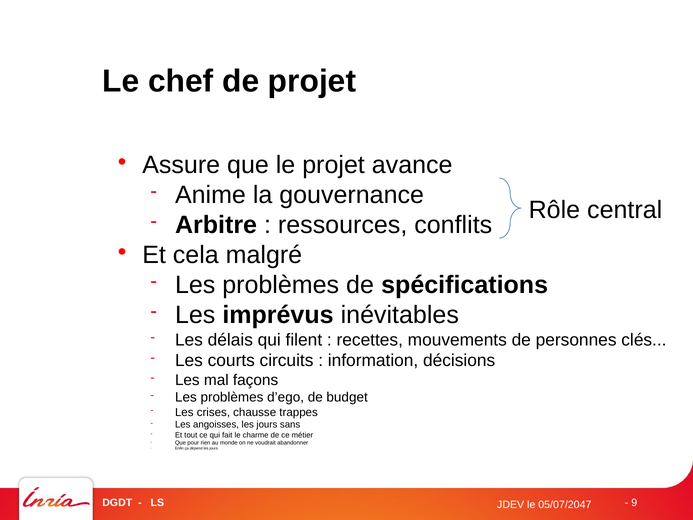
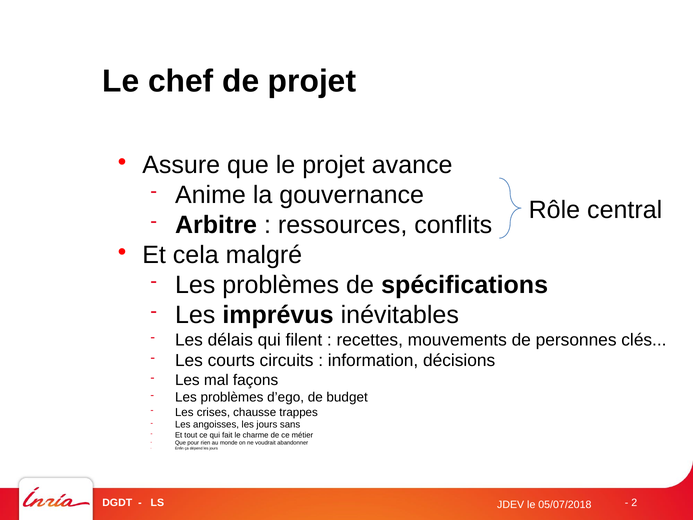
9: 9 -> 2 (634, 503)
05/07/2047: 05/07/2047 -> 05/07/2018 (565, 504)
